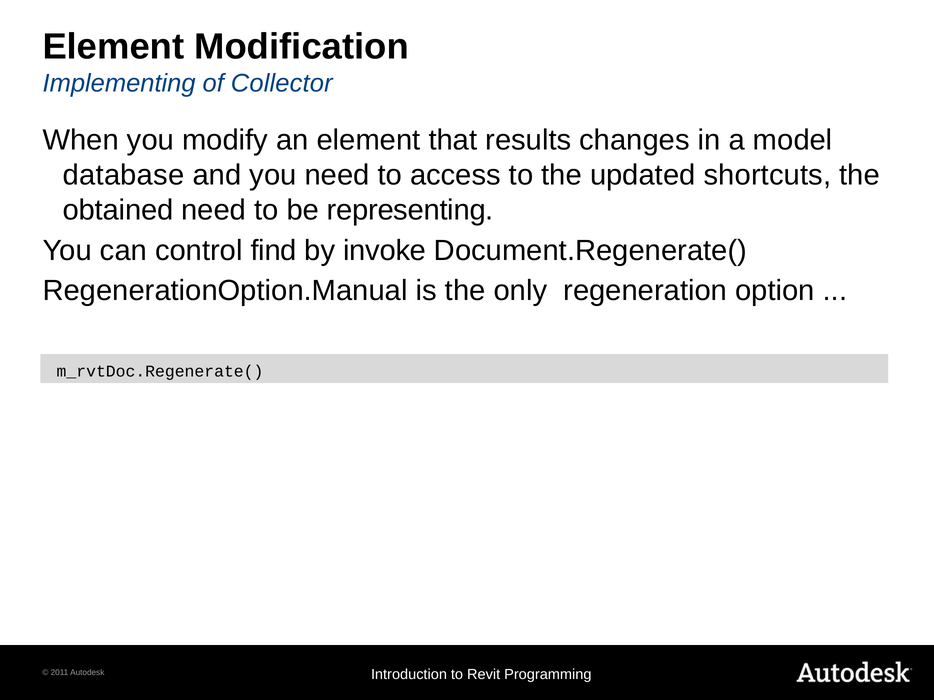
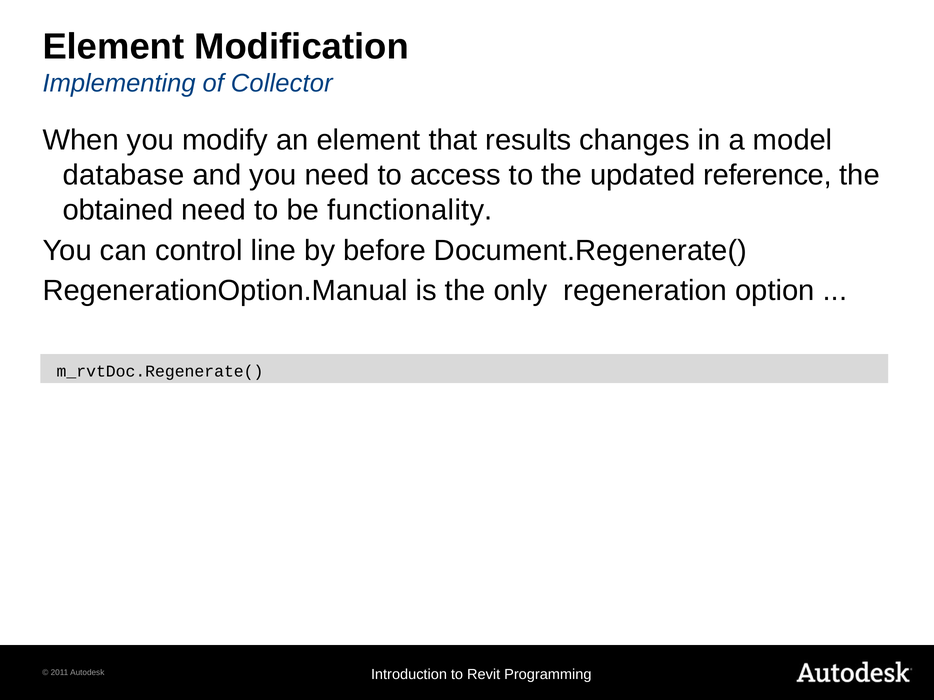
shortcuts: shortcuts -> reference (768, 175)
representing: representing -> functionality (410, 210)
find: find -> line (273, 251)
invoke: invoke -> before (385, 251)
